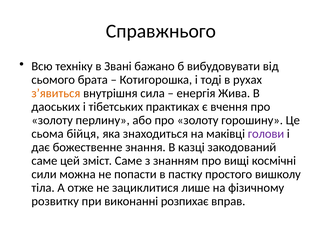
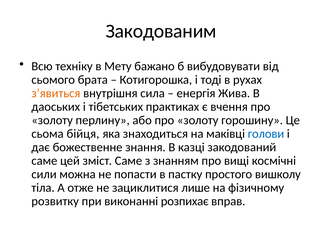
Справжнього: Справжнього -> Закодованим (161, 31)
Звані: Звані -> Мету (118, 66)
голови colour: purple -> blue (266, 134)
